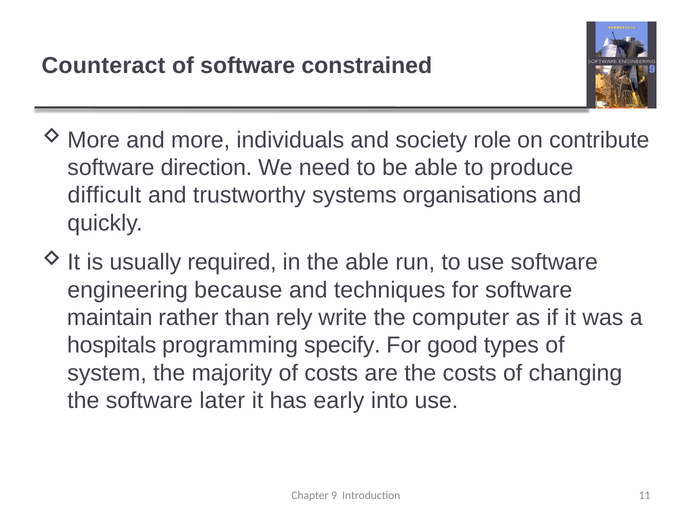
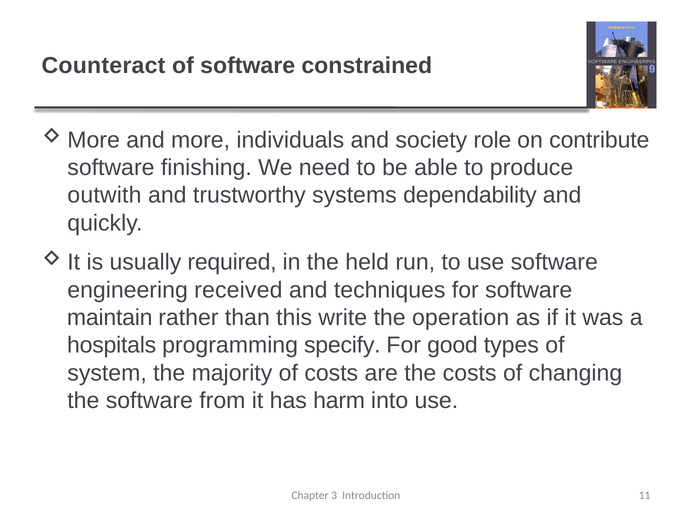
direction: direction -> finishing (206, 168)
difficult: difficult -> outwith (104, 195)
organisations: organisations -> dependability (470, 195)
the able: able -> held (367, 262)
because: because -> received (238, 290)
rely: rely -> this (294, 318)
computer: computer -> operation (461, 318)
later: later -> from (222, 401)
early: early -> harm (339, 401)
9: 9 -> 3 (334, 496)
